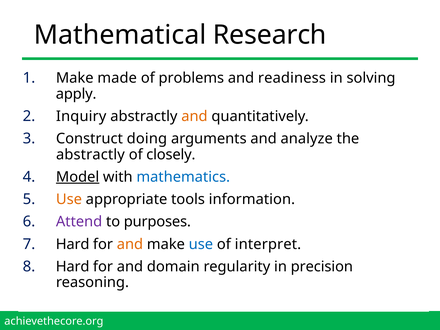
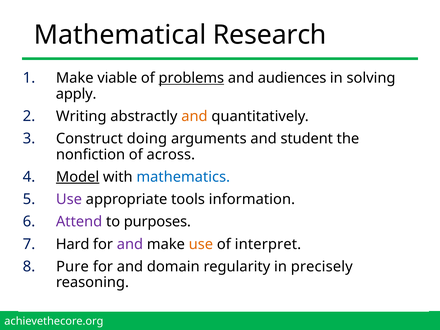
made: made -> viable (117, 78)
problems underline: none -> present (191, 78)
readiness: readiness -> audiences (292, 78)
Inquiry: Inquiry -> Writing (81, 116)
analyze: analyze -> student (307, 139)
abstractly: abstractly -> nonfiction (91, 155)
closely: closely -> across (171, 155)
Use colour: orange -> purple (69, 199)
and colour: orange -> purple (130, 244)
use colour: blue -> orange (201, 244)
Hard: Hard -> Pure (72, 267)
precision: precision -> precisely (322, 267)
